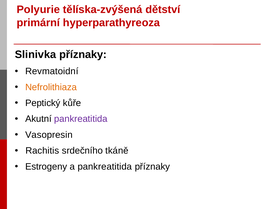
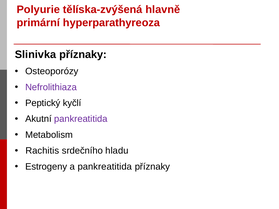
dětství: dětství -> hlavně (163, 10)
Revmatoidní: Revmatoidní -> Osteoporózy (52, 71)
Nefrolithiaza colour: orange -> purple (51, 87)
kůře: kůře -> kyčlí (72, 103)
Vasopresin: Vasopresin -> Metabolism (49, 135)
tkáně: tkáně -> hladu (117, 151)
